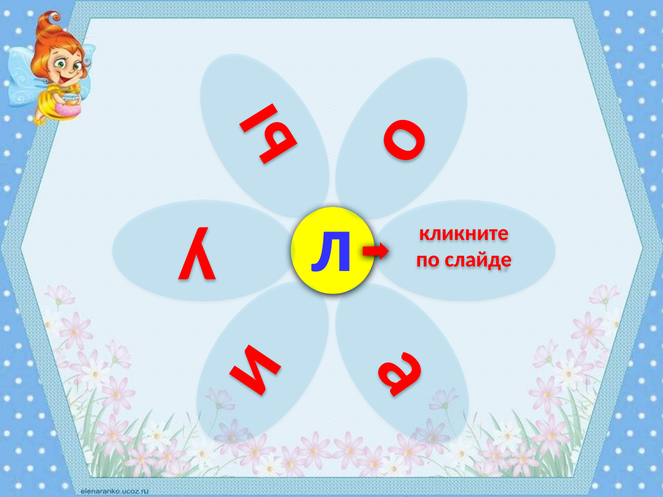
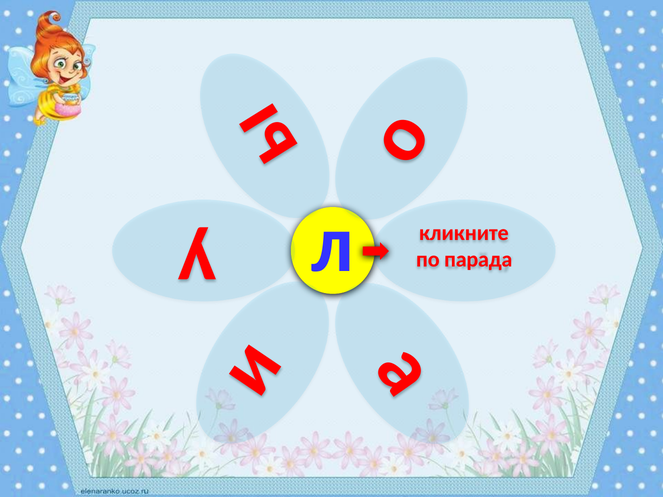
слайде: слайде -> парада (478, 259)
